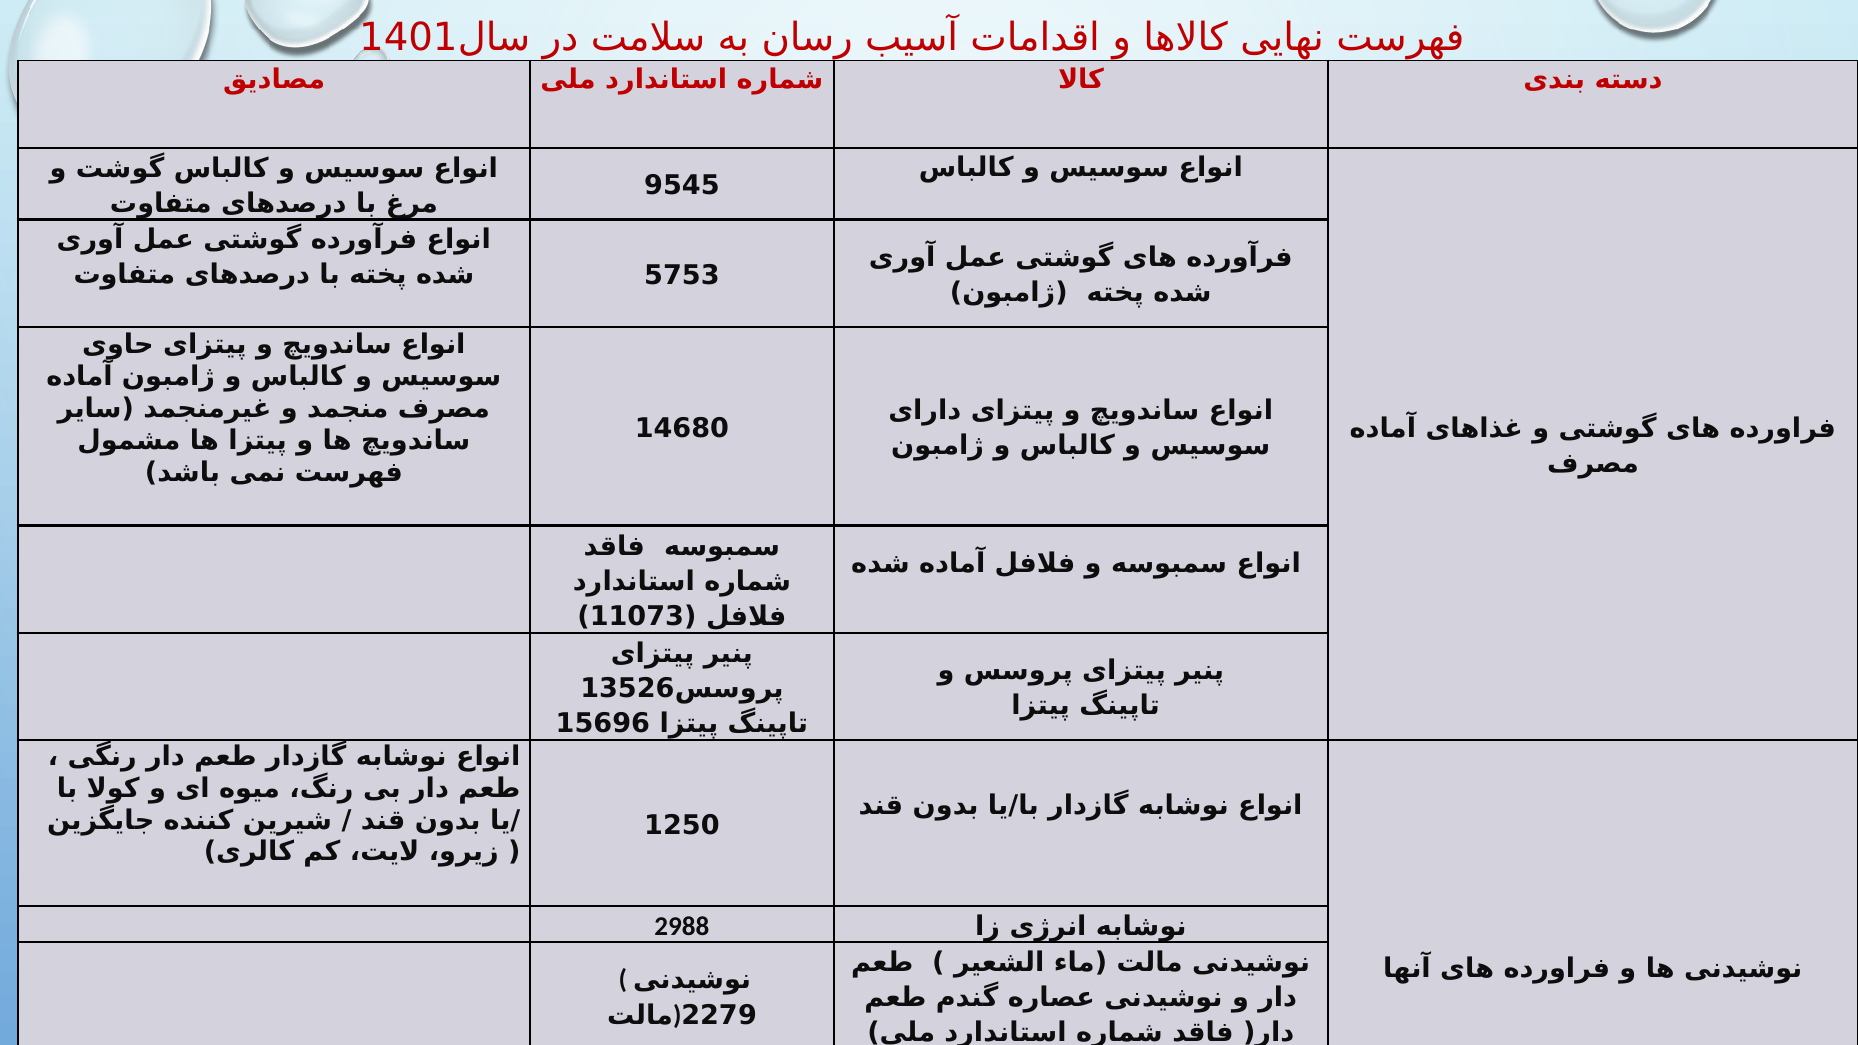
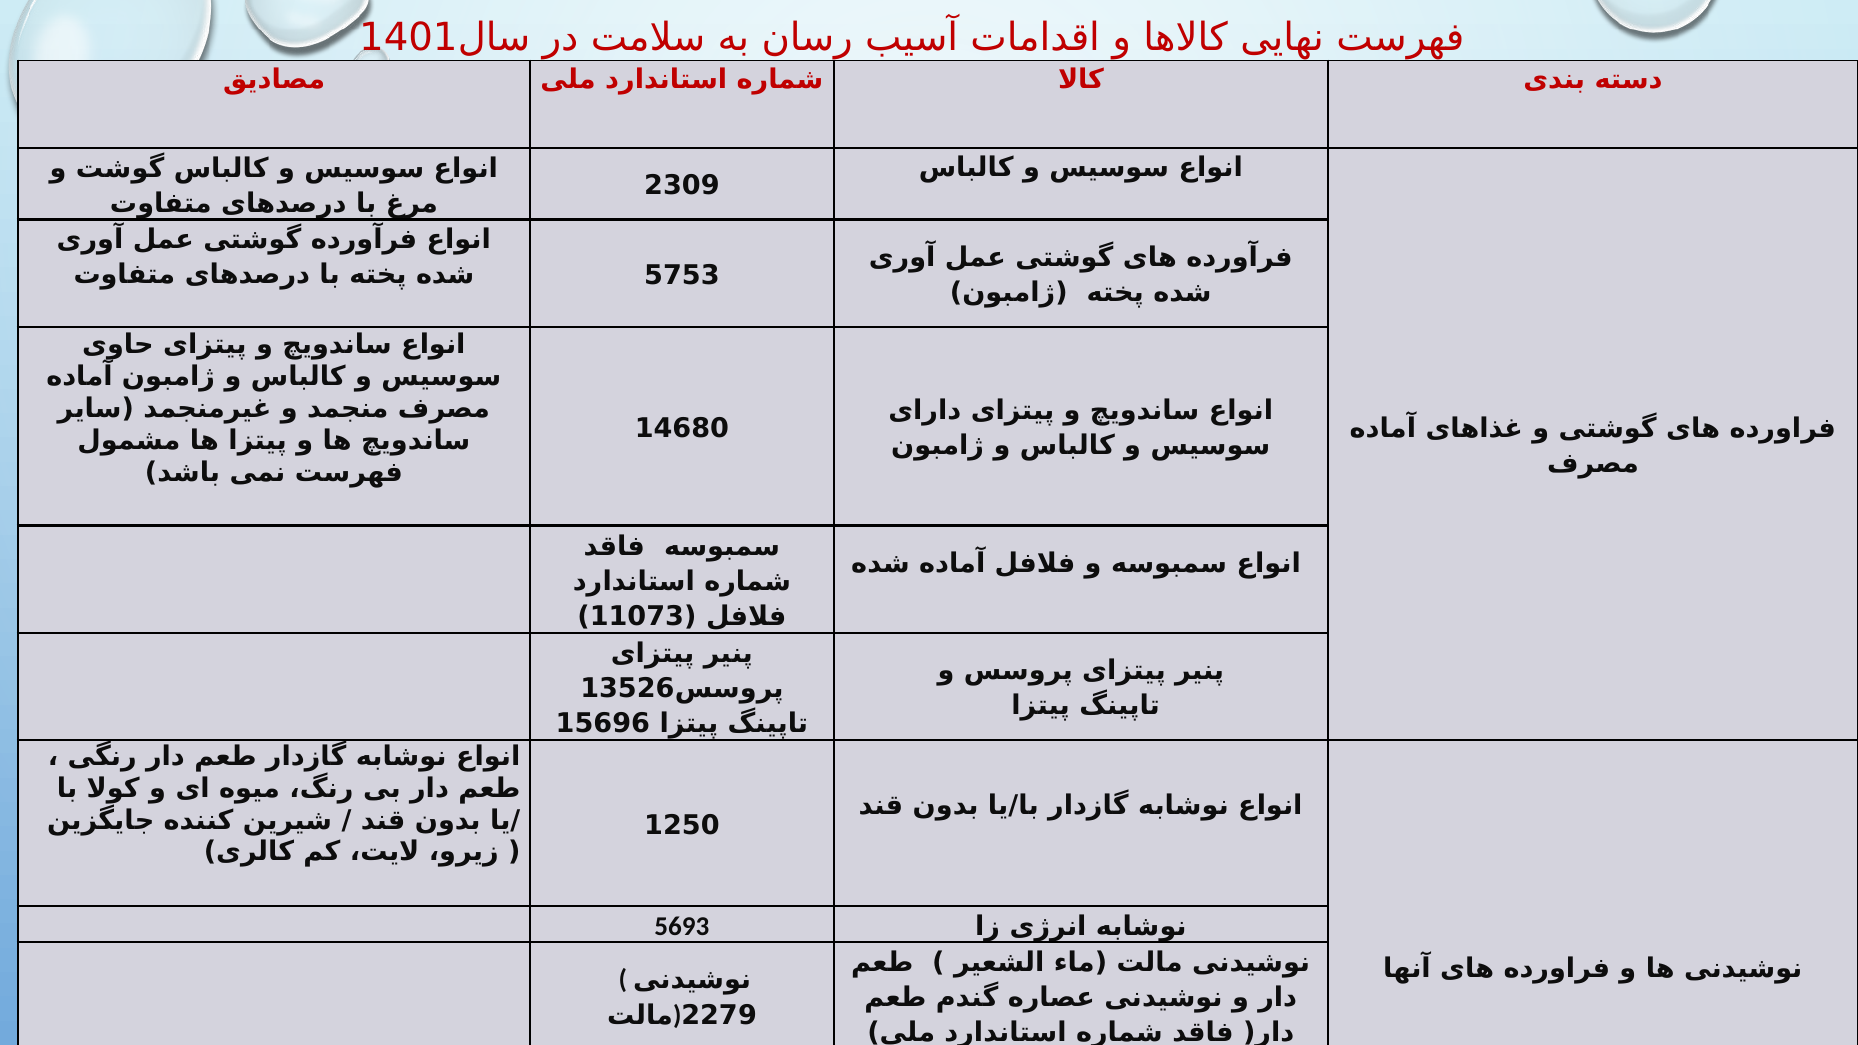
9545: 9545 -> 2309 (682, 186)
2988: 2988 -> 5693 (682, 926)
